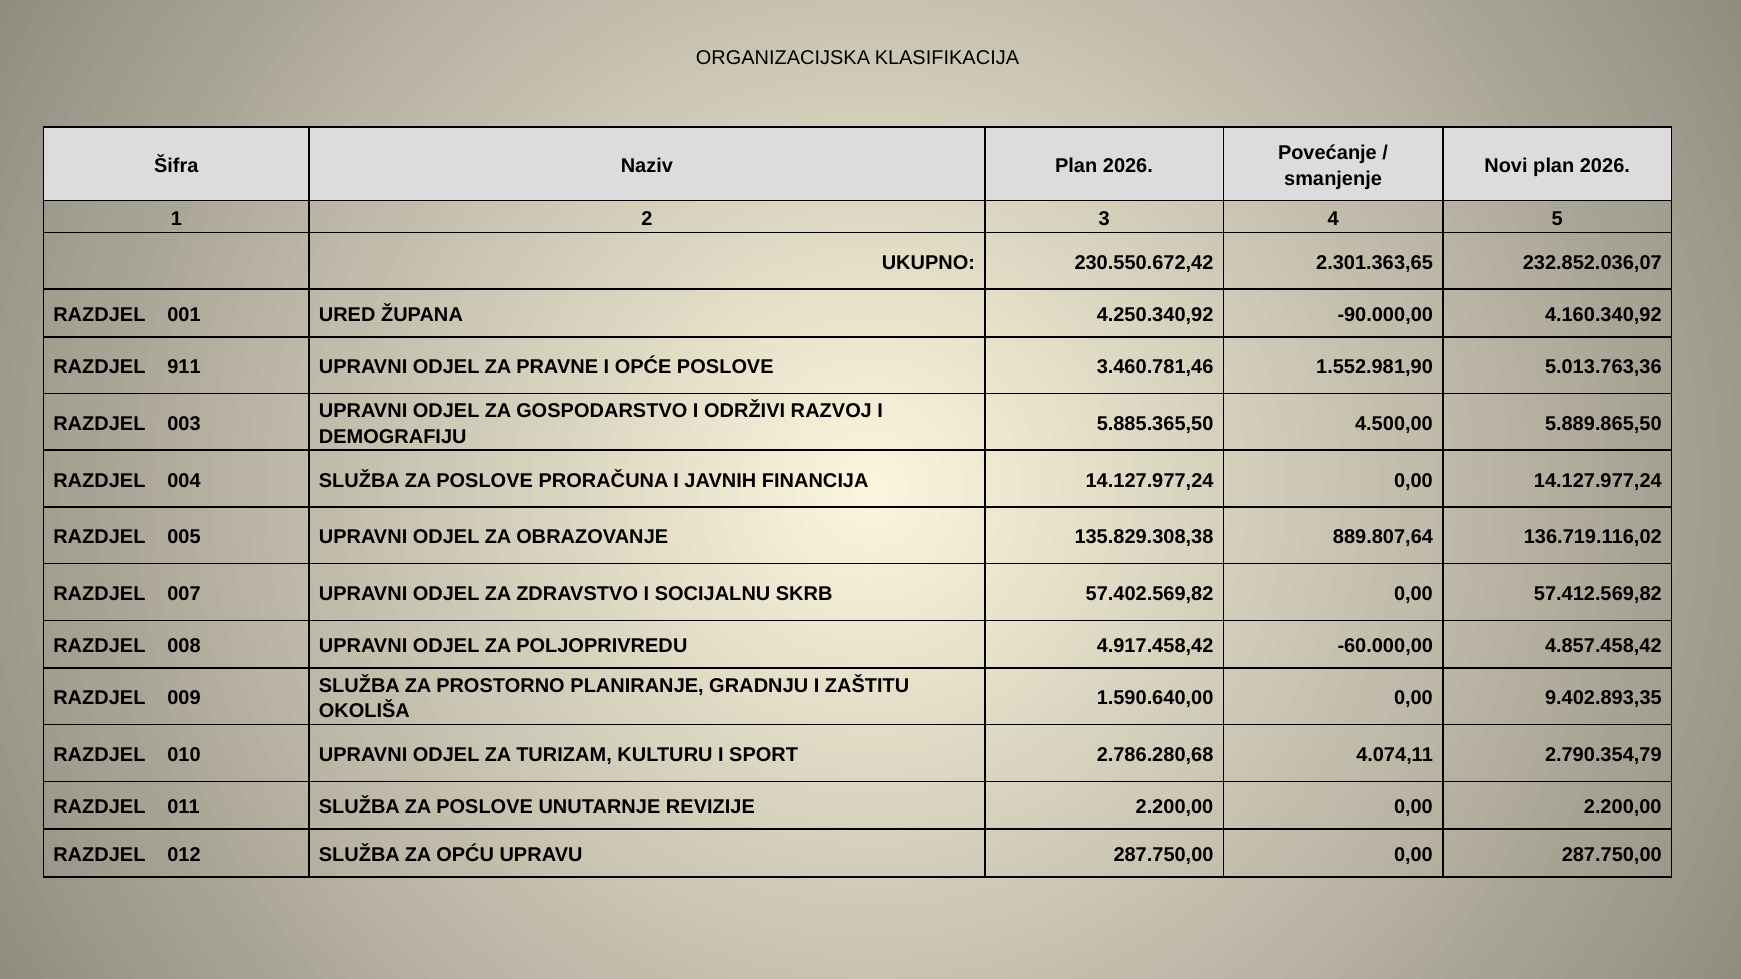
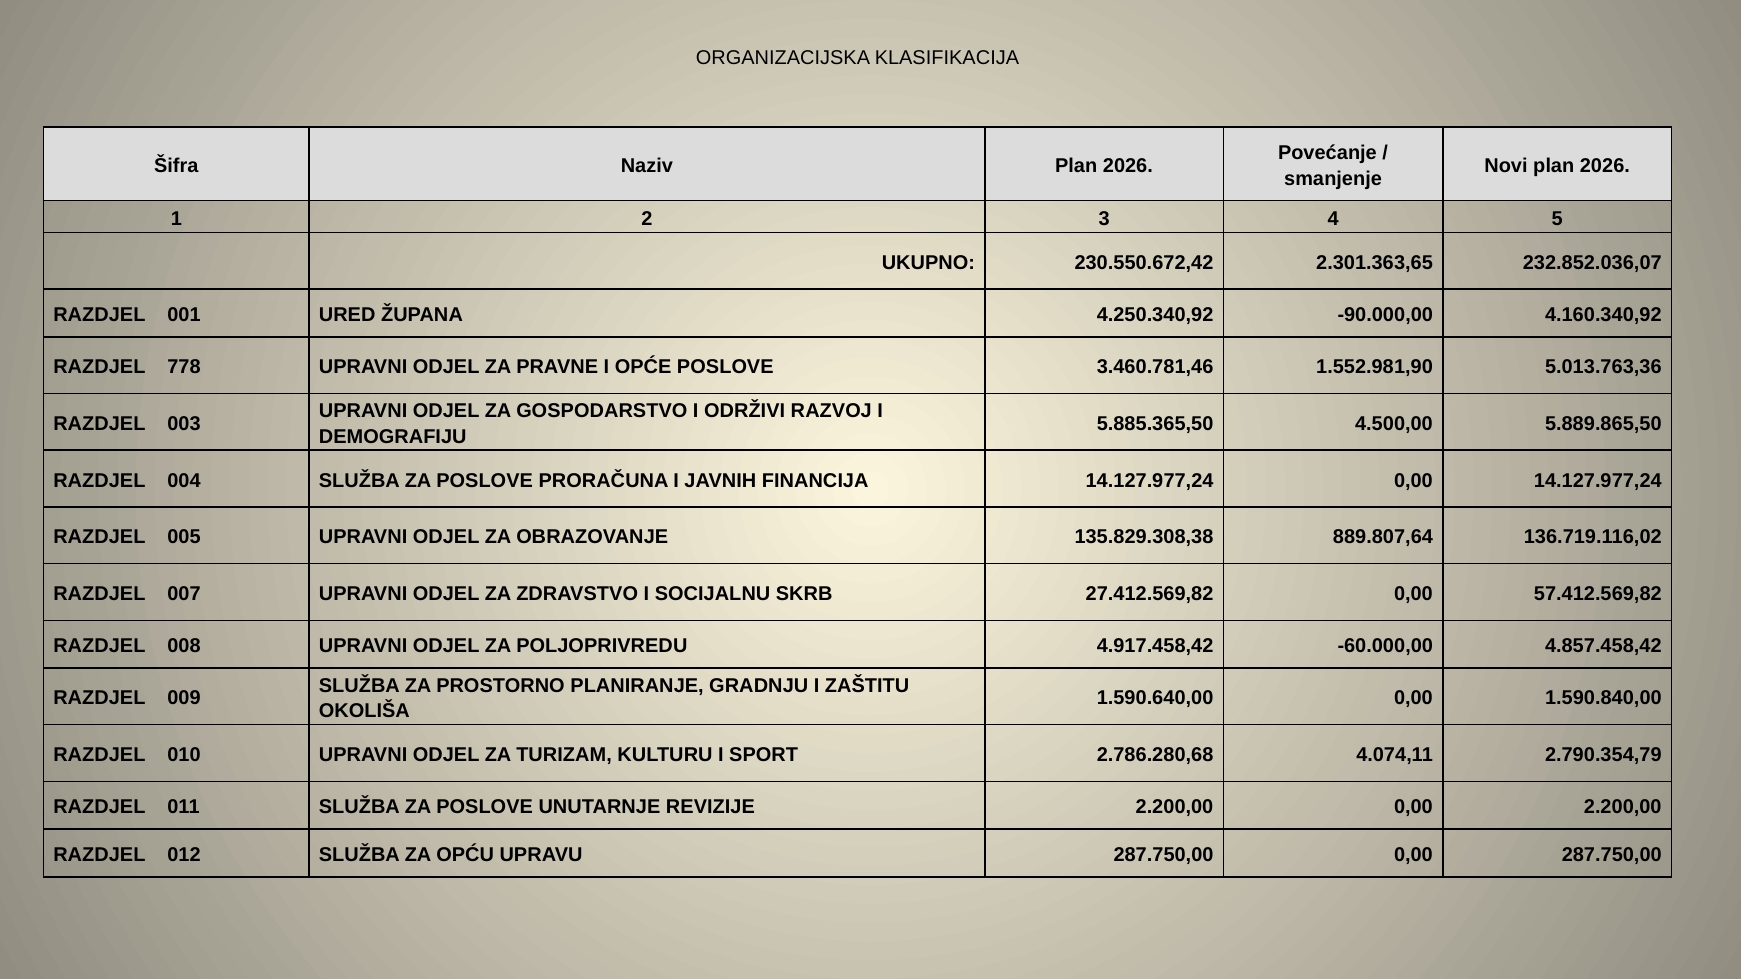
911: 911 -> 778 (184, 367)
57.402.569,82: 57.402.569,82 -> 27.412.569,82 (1150, 594)
9.402.893,35: 9.402.893,35 -> 1.590.840,00 (1603, 699)
